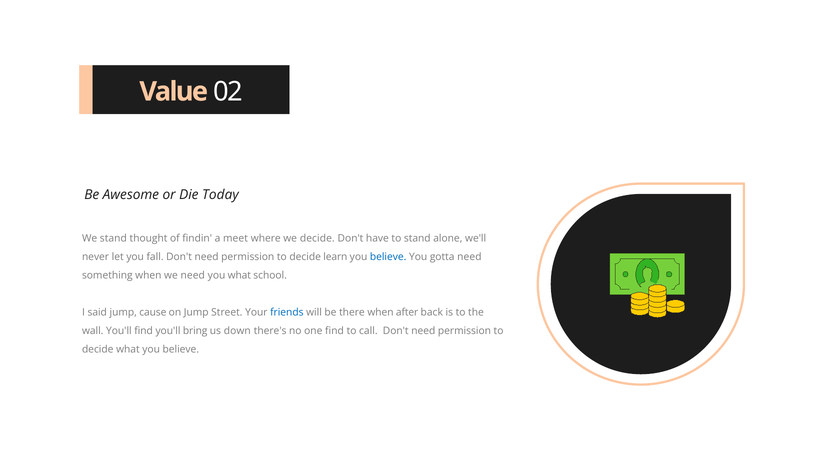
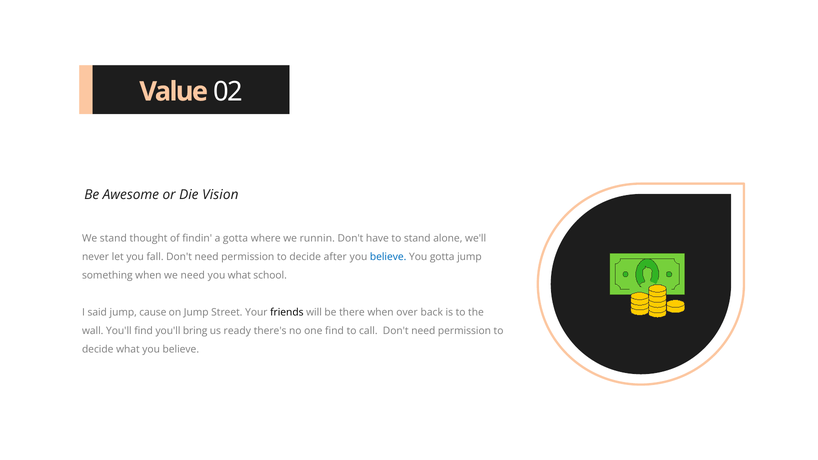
Today: Today -> Vision (220, 195)
a meet: meet -> gotta (236, 239)
we decide: decide -> runnin (317, 239)
learn: learn -> after (335, 257)
gotta need: need -> jump (469, 257)
friends colour: blue -> black (287, 312)
after: after -> over (407, 312)
down: down -> ready (237, 331)
